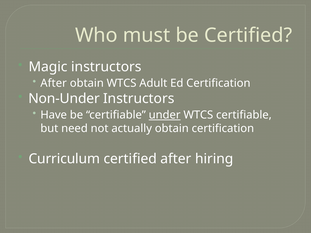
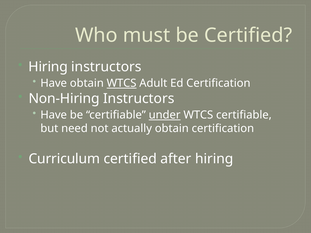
Magic: Magic -> Hiring (48, 67)
After: After -> Have (54, 83)
WTCS underline: none -> present (122, 83)
Non-Under: Non-Under -> Non-Hiring (64, 99)
